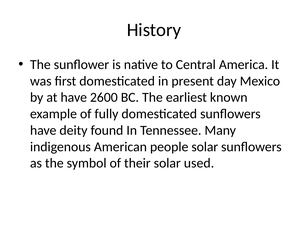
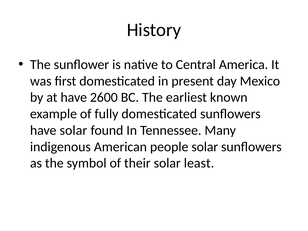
have deity: deity -> solar (73, 130)
used: used -> least (199, 163)
